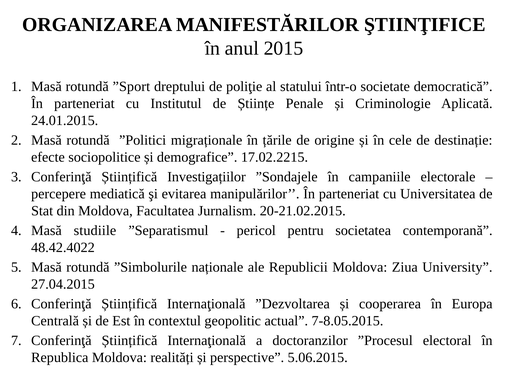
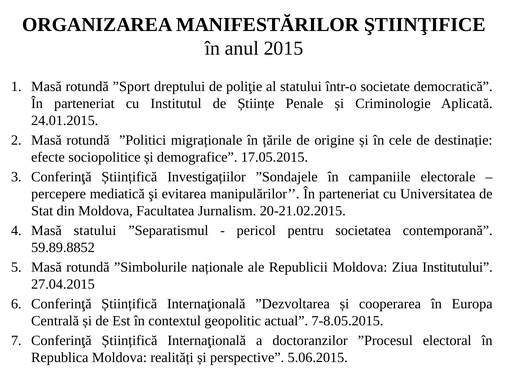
17.02.2215: 17.02.2215 -> 17.05.2015 (274, 157)
Masă studiile: studiile -> statului (95, 230)
48.42.4022: 48.42.4022 -> 59.89.8852 (63, 247)
University: University -> Institutului (457, 267)
